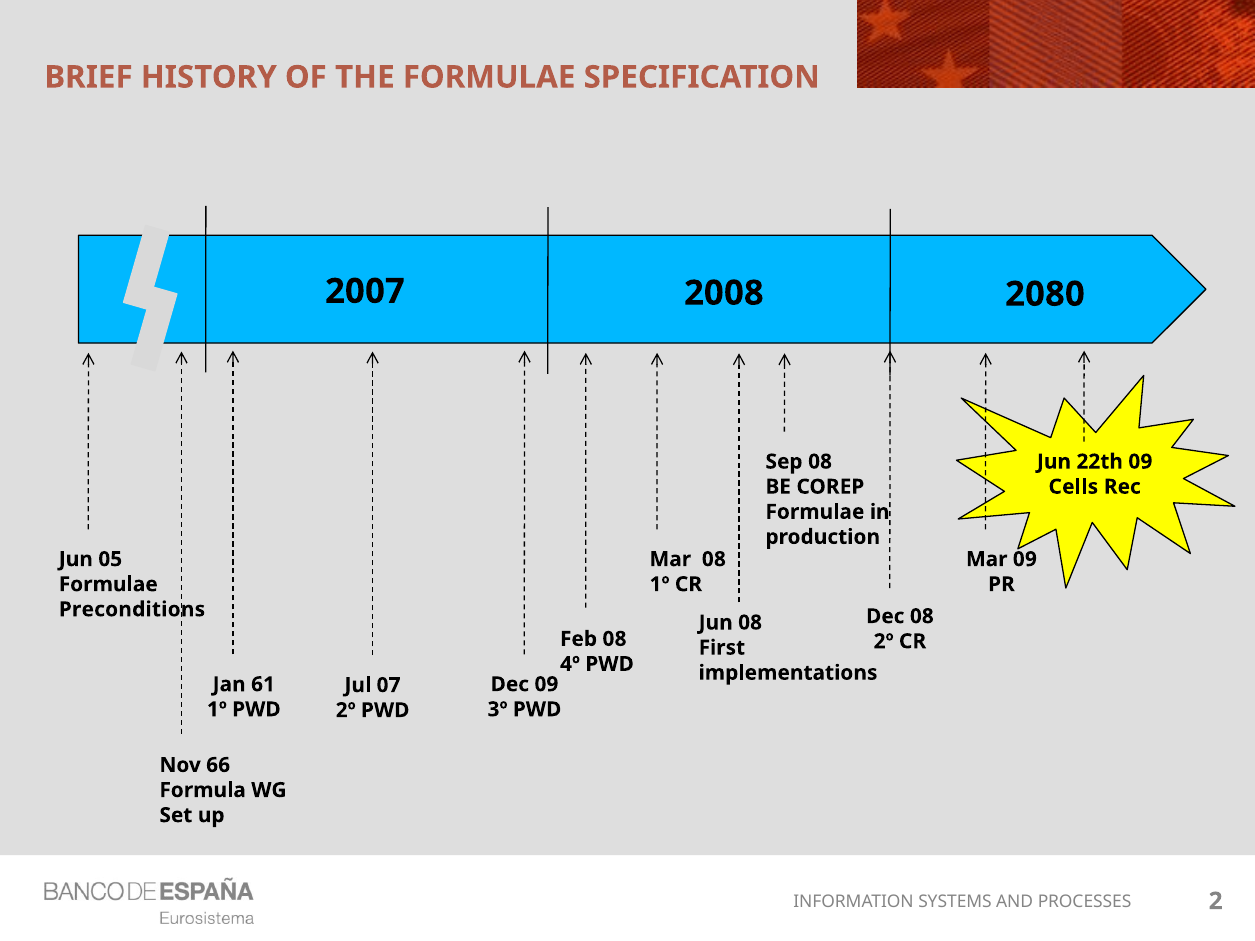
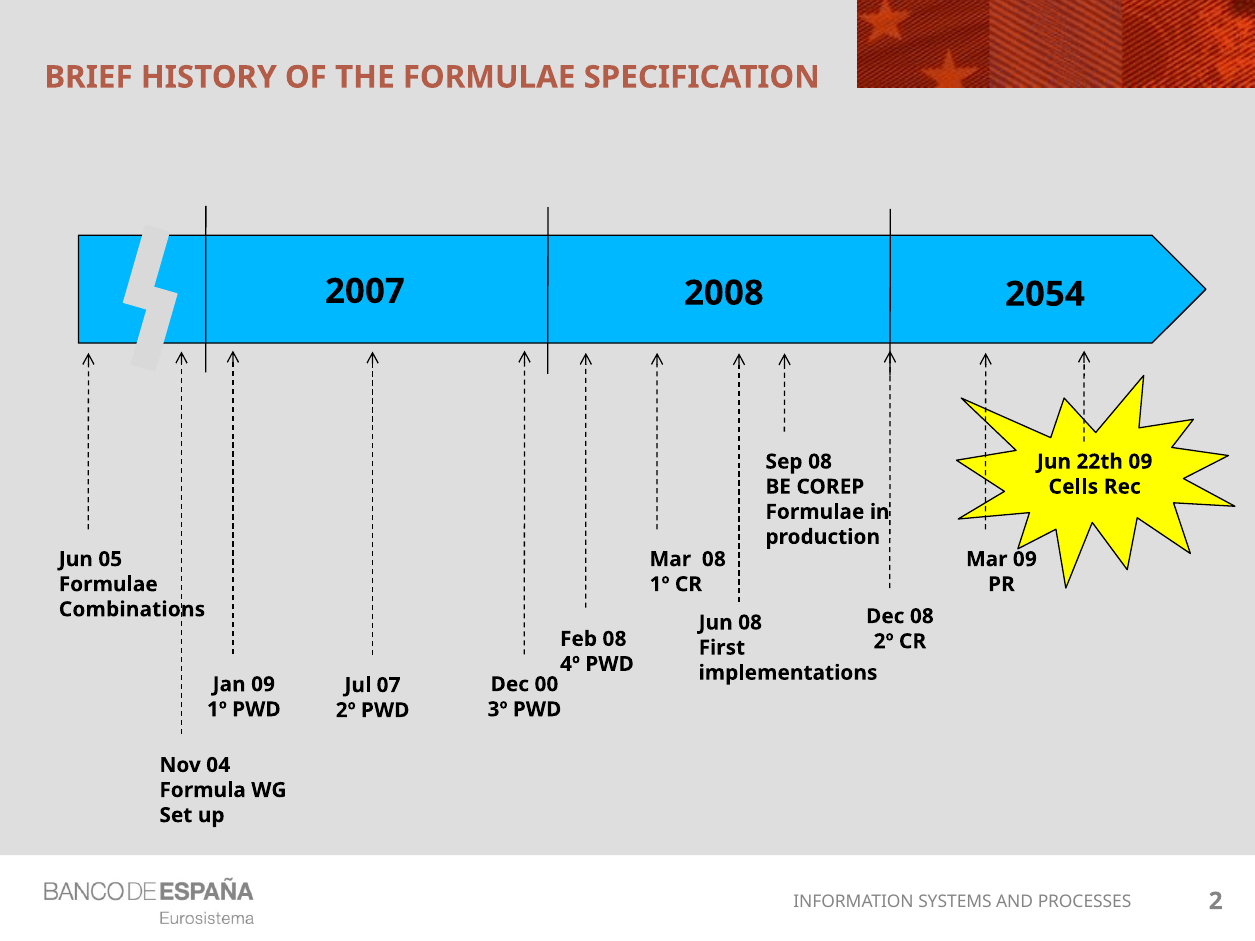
2080: 2080 -> 2054 (1045, 294)
Preconditions: Preconditions -> Combinations (132, 610)
Jan 61: 61 -> 09 (263, 685)
Dec 09: 09 -> 00 (546, 684)
66: 66 -> 04 (218, 765)
